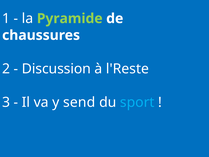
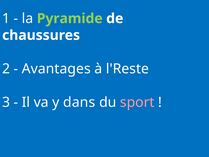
Discussion: Discussion -> Avantages (56, 69)
send: send -> dans (79, 102)
sport colour: light blue -> pink (137, 102)
